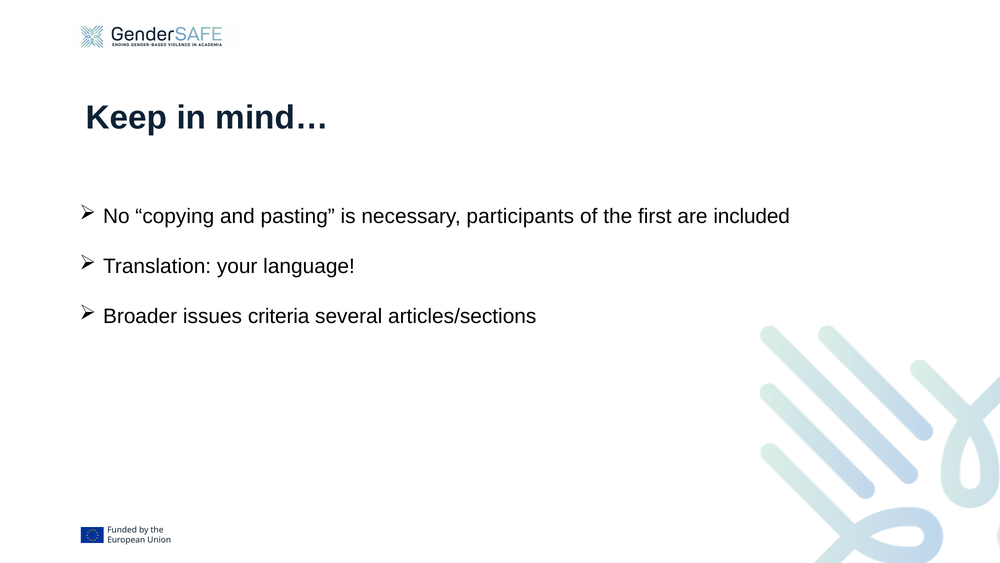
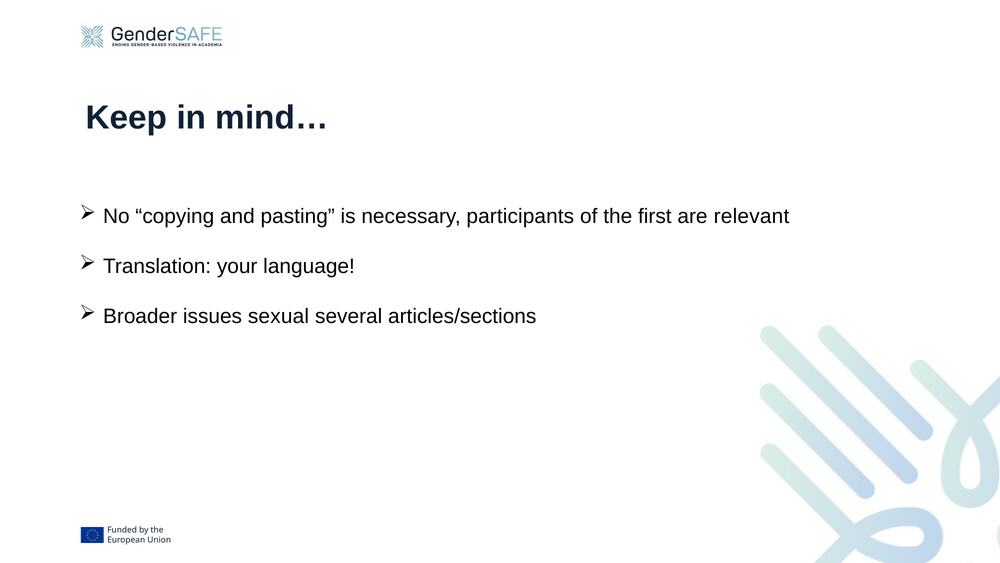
included: included -> relevant (751, 216)
criteria: criteria -> sexual (278, 316)
